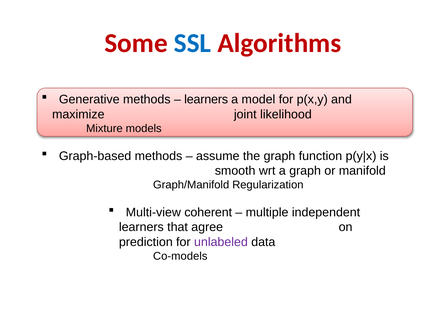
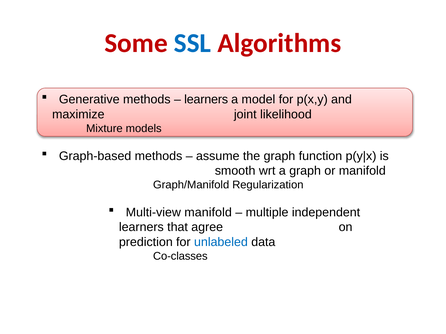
Multi-view coherent: coherent -> manifold (208, 213)
unlabeled colour: purple -> blue (221, 242)
Co-models: Co-models -> Co-classes (180, 256)
